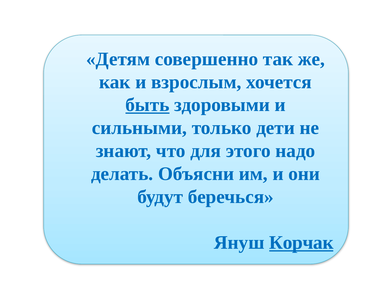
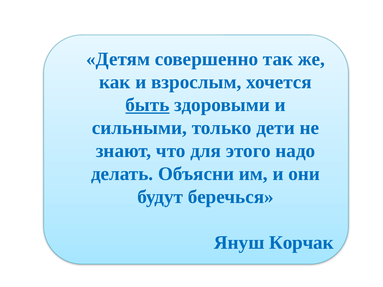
Корчак underline: present -> none (301, 243)
